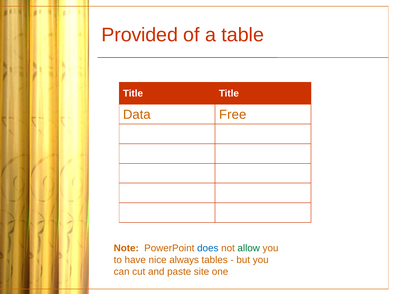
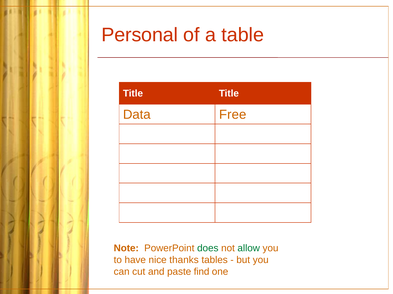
Provided: Provided -> Personal (140, 35)
does colour: blue -> green (208, 249)
always: always -> thanks (184, 261)
site: site -> find (202, 272)
